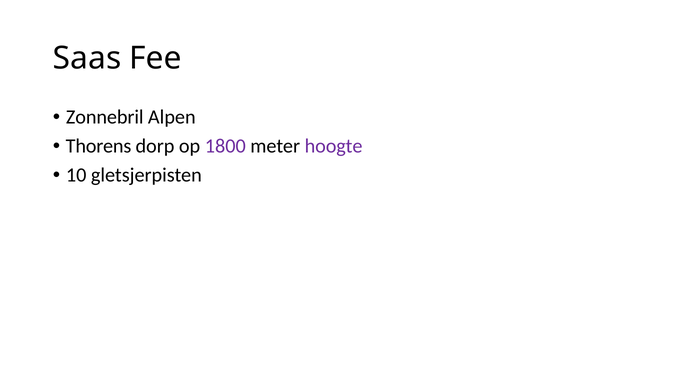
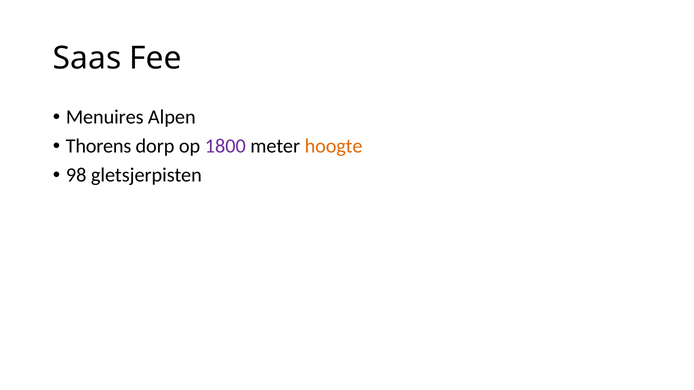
Zonnebril: Zonnebril -> Menuires (105, 117)
hoogte colour: purple -> orange (334, 146)
10: 10 -> 98 (76, 175)
